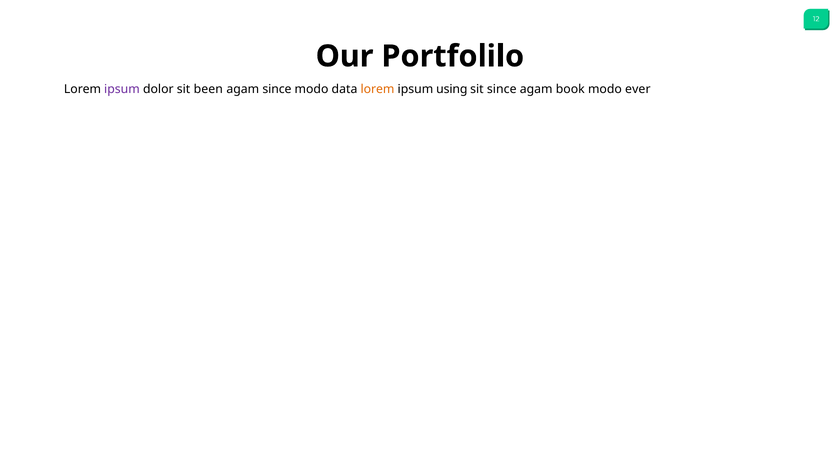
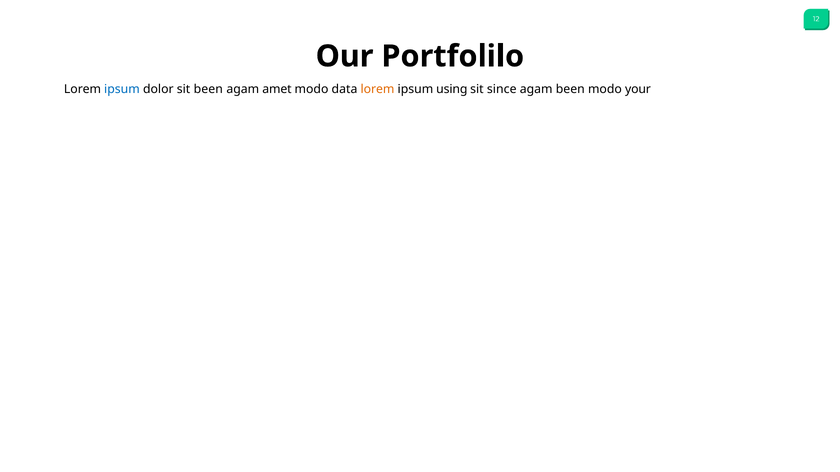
ipsum colour: purple -> blue (122, 90)
agam since: since -> amet (277, 90)
agam book: book -> been (570, 90)
ever: ever -> your (638, 90)
